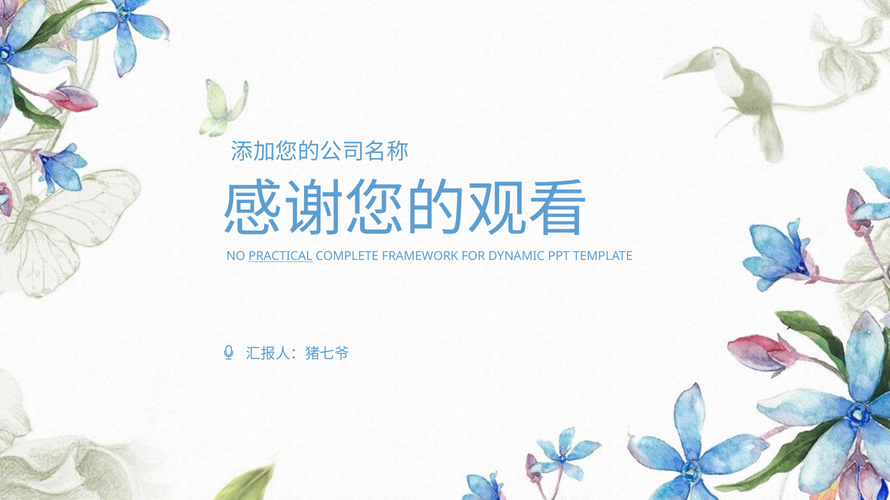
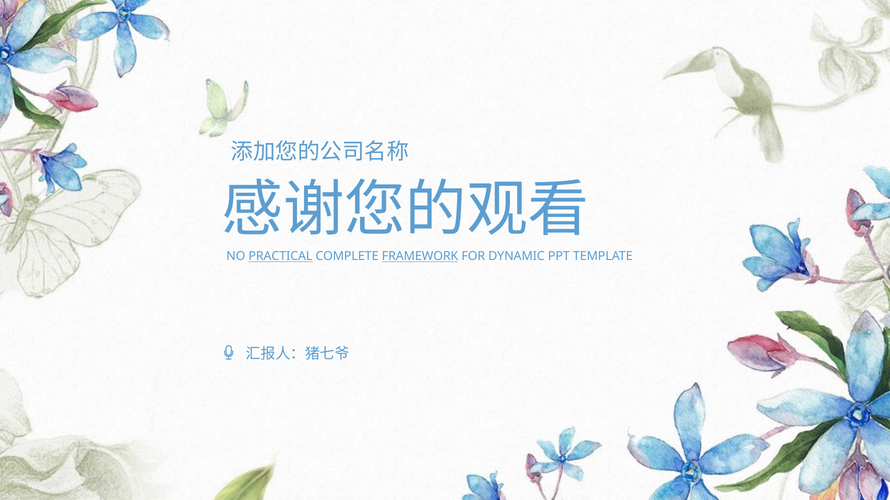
FRAMEWORK underline: none -> present (420, 257)
